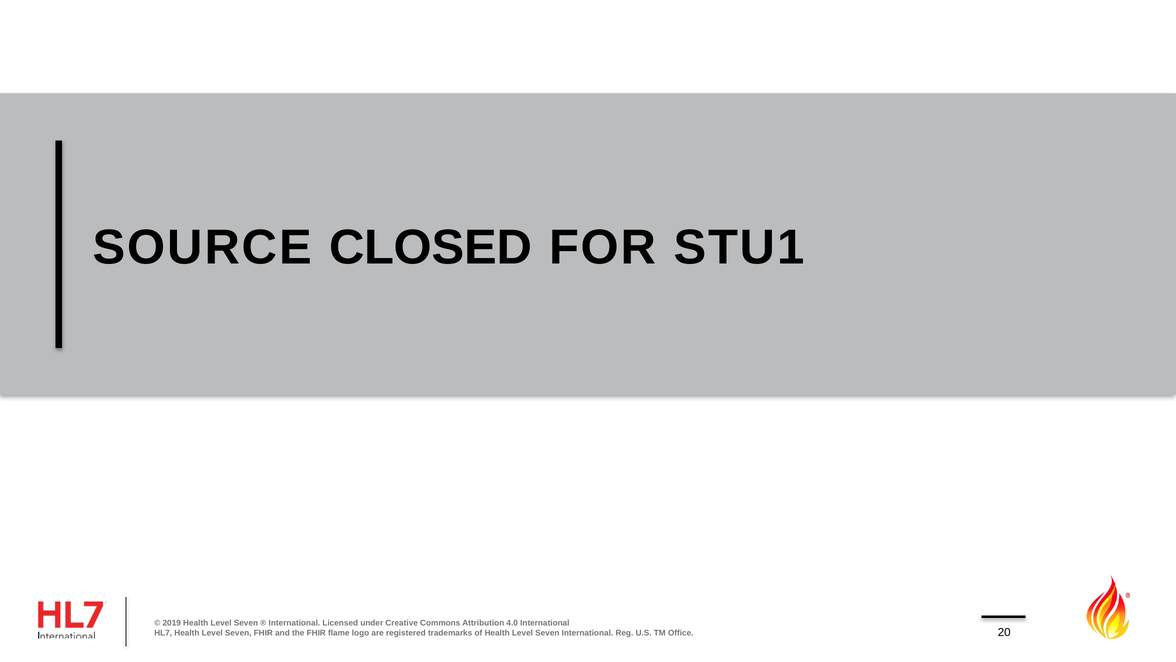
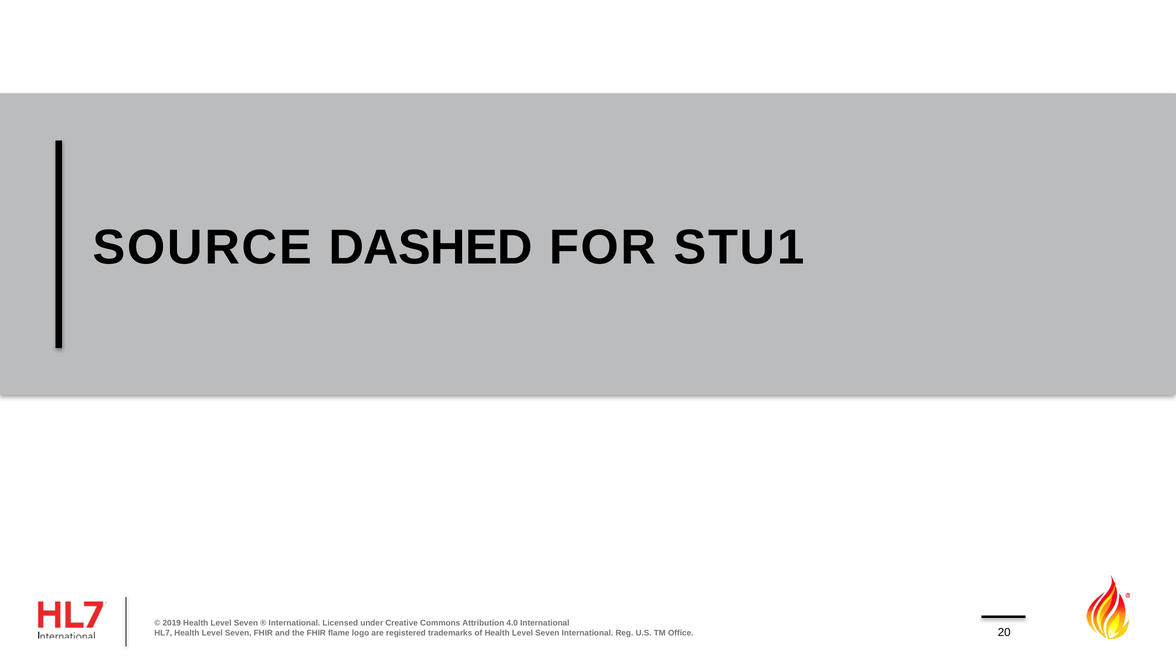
CLOSED: CLOSED -> DASHED (431, 247)
